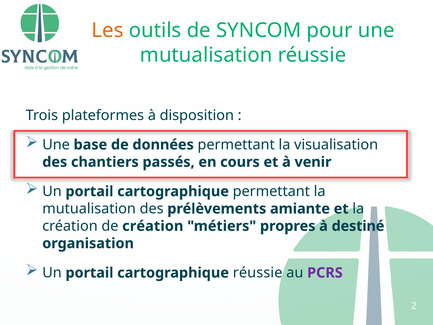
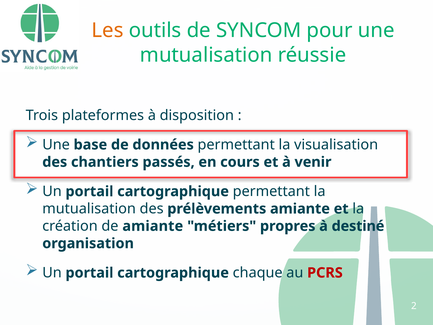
de création: création -> amiante (153, 226)
cartographique réussie: réussie -> chaque (258, 273)
PCRS colour: purple -> red (325, 273)
